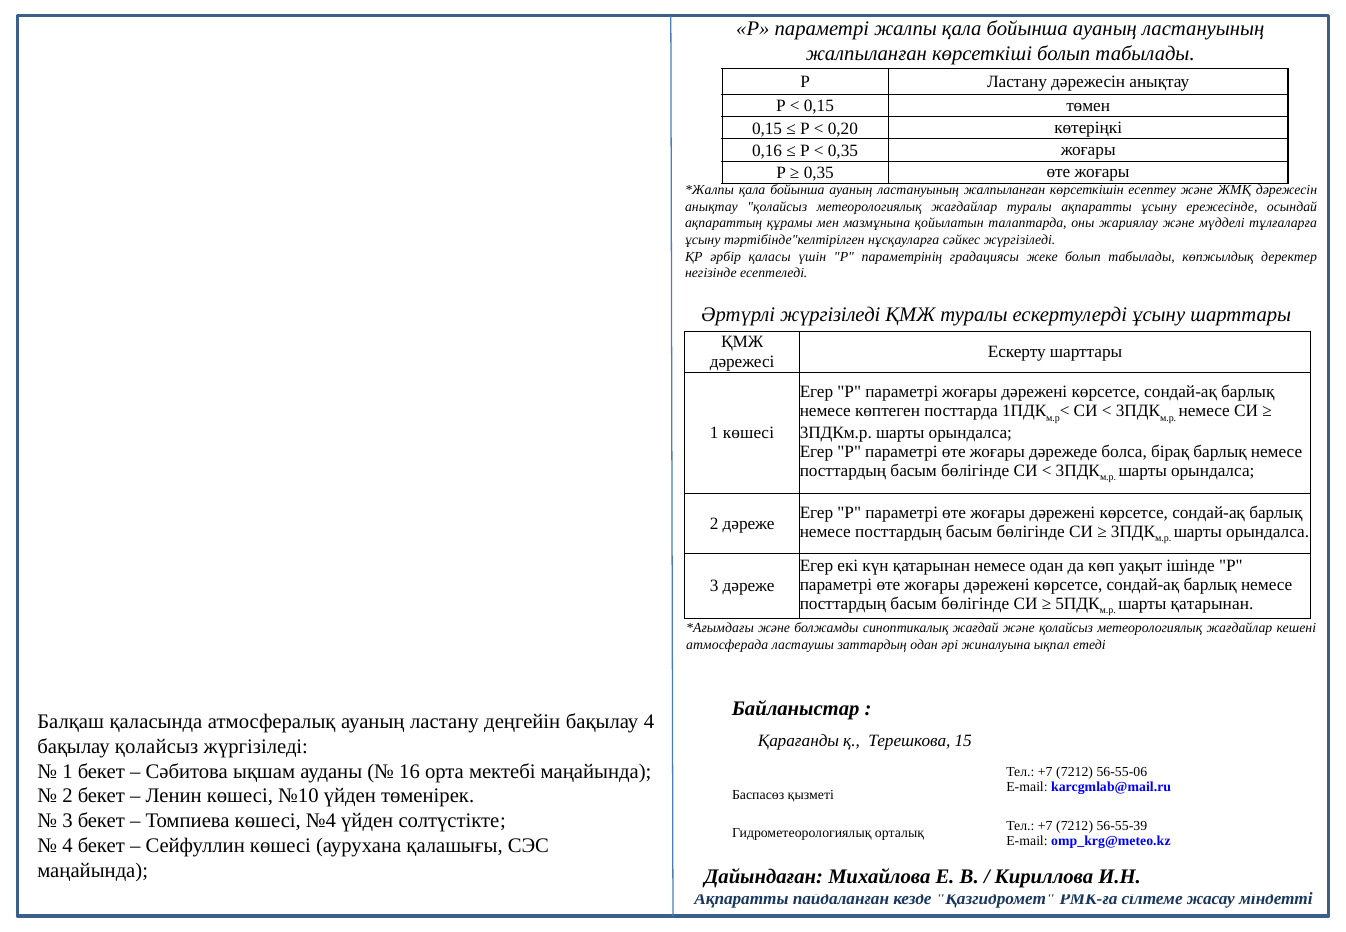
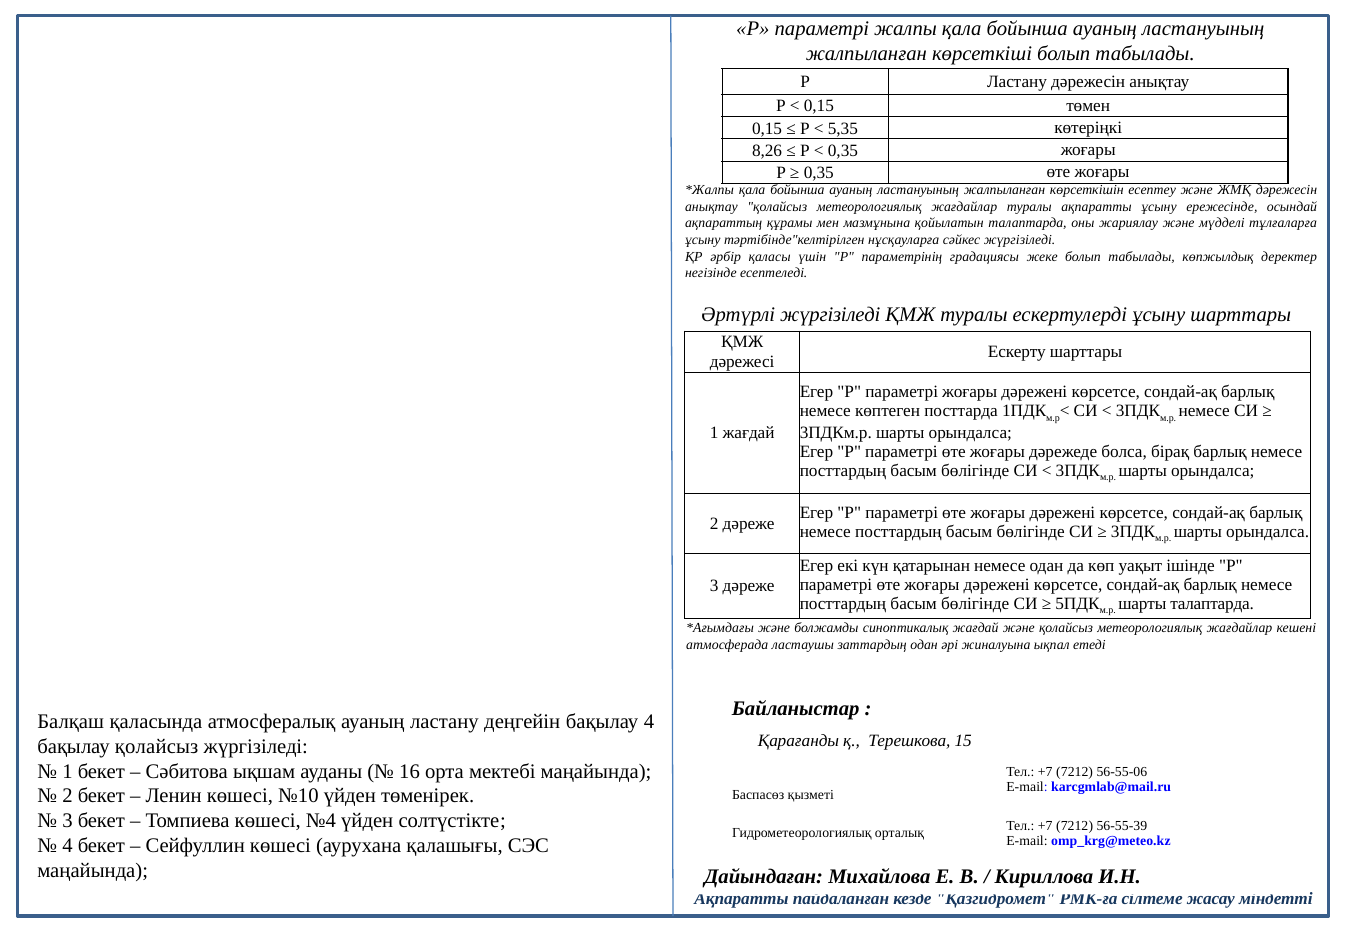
0,20: 0,20 -> 5,35 (843, 128)
0,16: 0,16 -> 8,26 (767, 151)
1 көшесі: көшесі -> жағдай (749, 433)
шарты қатарынан: қатарынан -> талаптарда (1212, 604)
